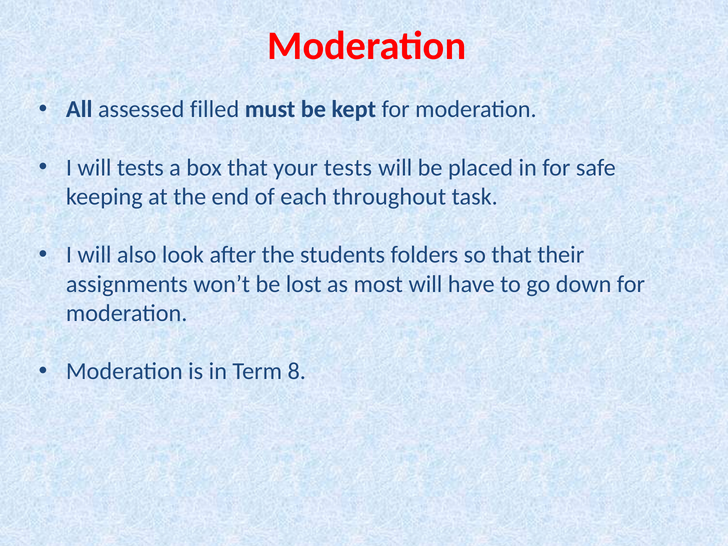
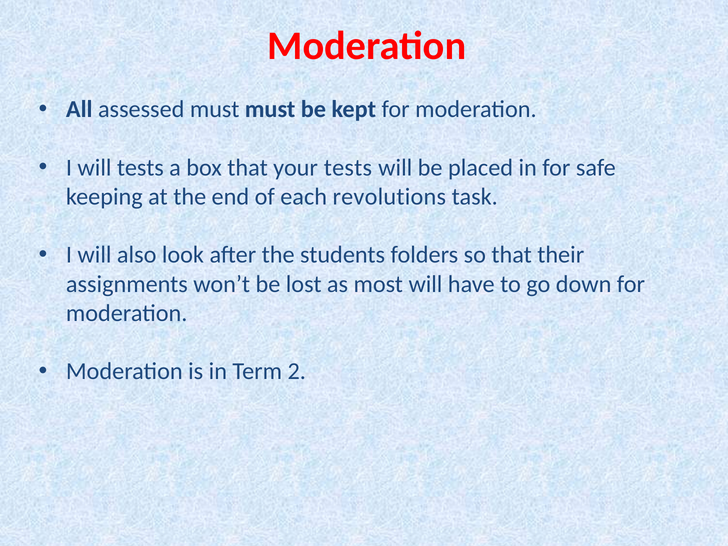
assessed filled: filled -> must (215, 109)
throughout: throughout -> revolutions (389, 197)
8: 8 -> 2 (297, 371)
